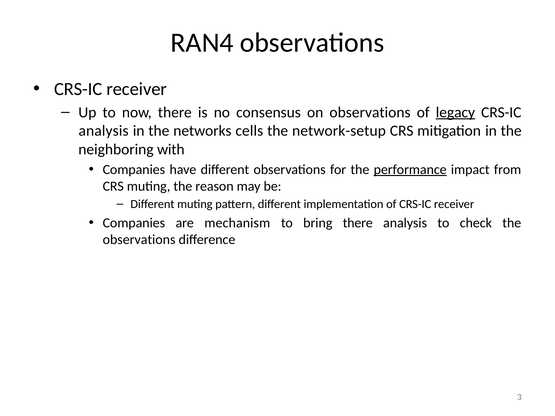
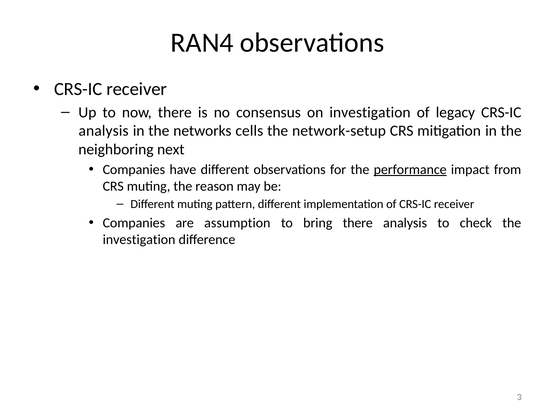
on observations: observations -> investigation (370, 112)
legacy underline: present -> none (455, 112)
with: with -> next (171, 149)
mechanism: mechanism -> assumption (237, 223)
observations: observations -> investigation (139, 240)
